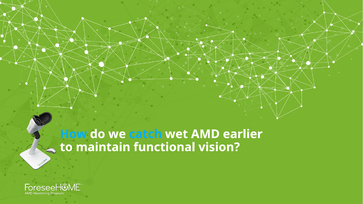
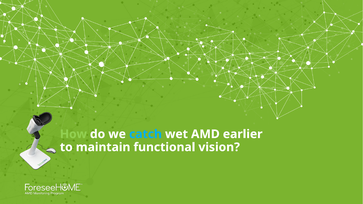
How colour: light blue -> light green (73, 134)
